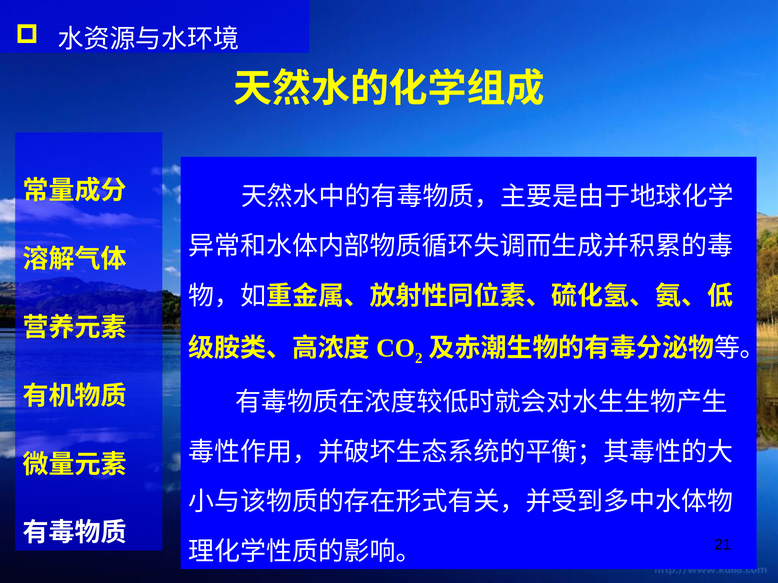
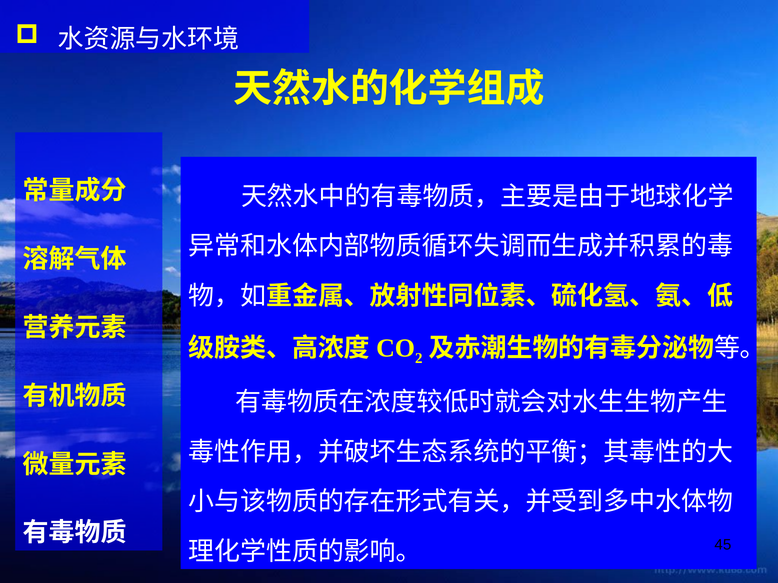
21: 21 -> 45 (723, 545)
